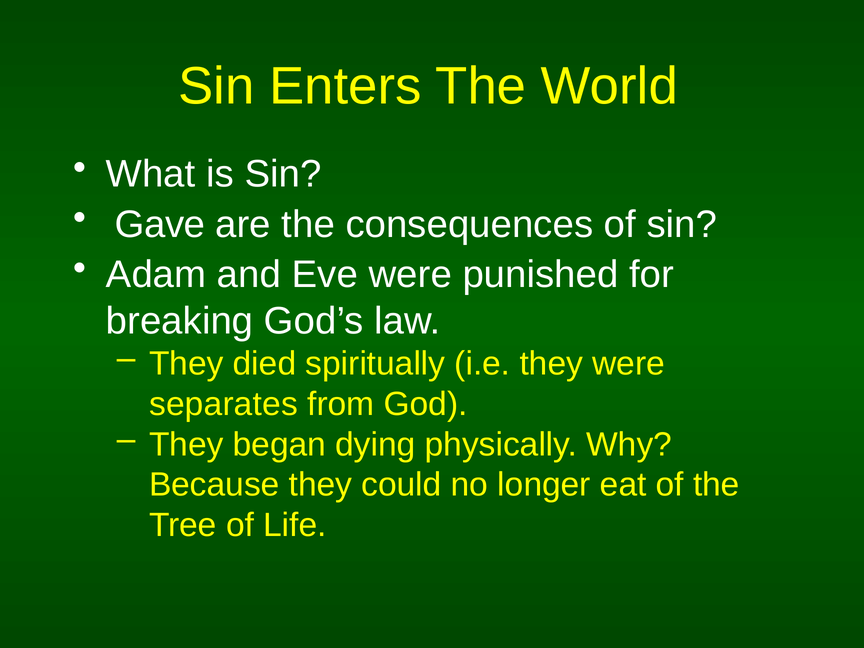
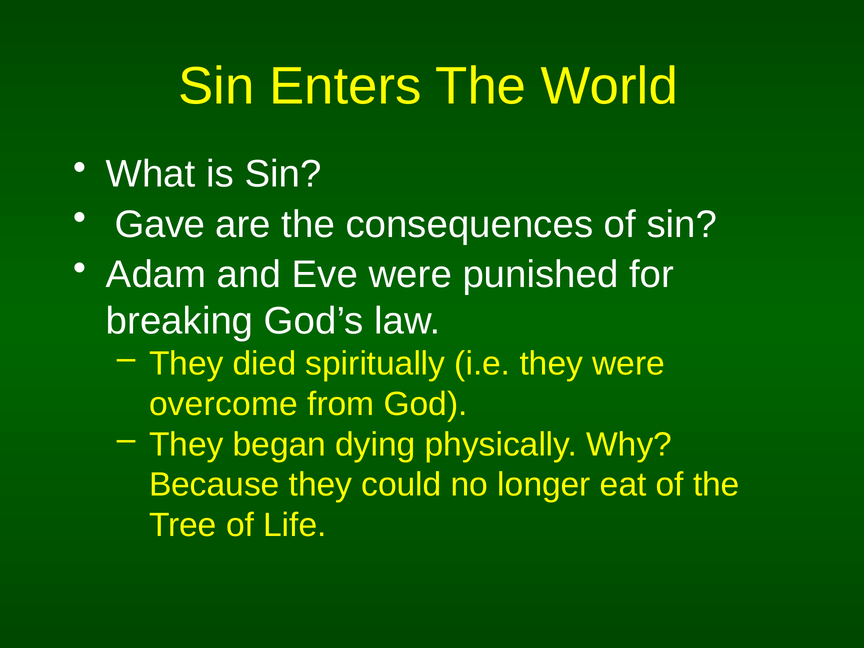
separates: separates -> overcome (223, 404)
